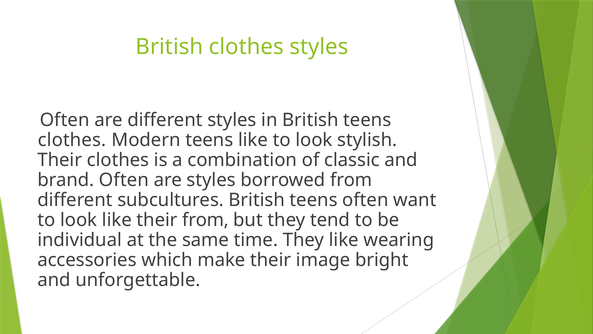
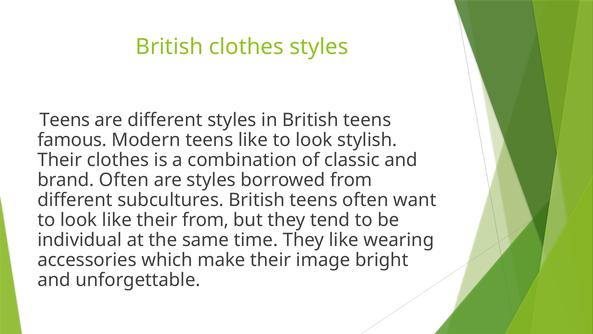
Often: Often -> Teens (65, 120)
clothes: clothes -> famous (72, 140)
